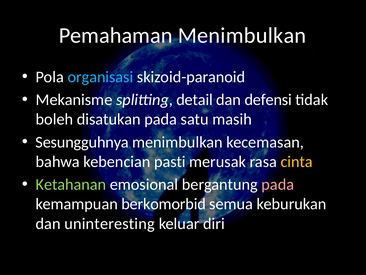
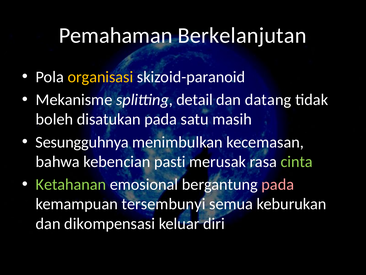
Pemahaman Menimbulkan: Menimbulkan -> Berkelanjutan (242, 35)
organisasi colour: light blue -> yellow (100, 77)
defensi: defensi -> datang (268, 100)
cinta colour: yellow -> light green (297, 161)
berkomorbid: berkomorbid -> tersembunyi (164, 204)
uninteresting: uninteresting -> dikompensasi (110, 223)
